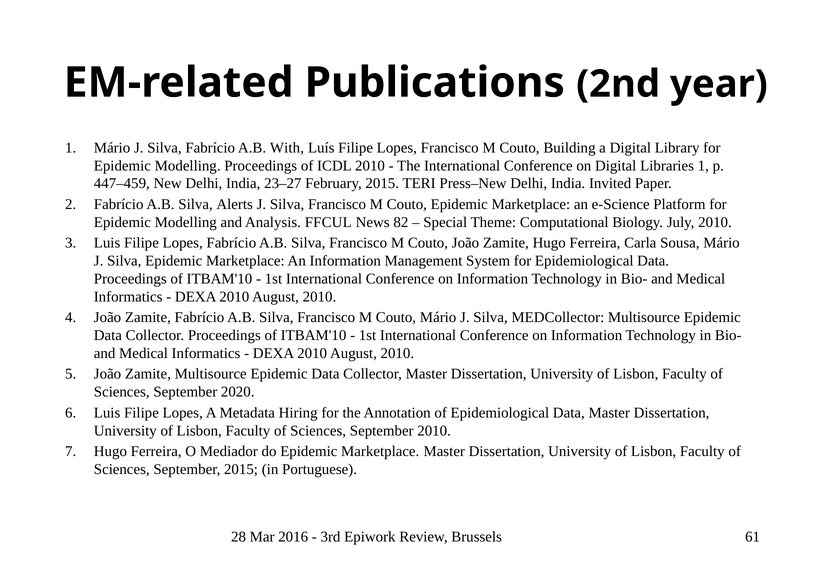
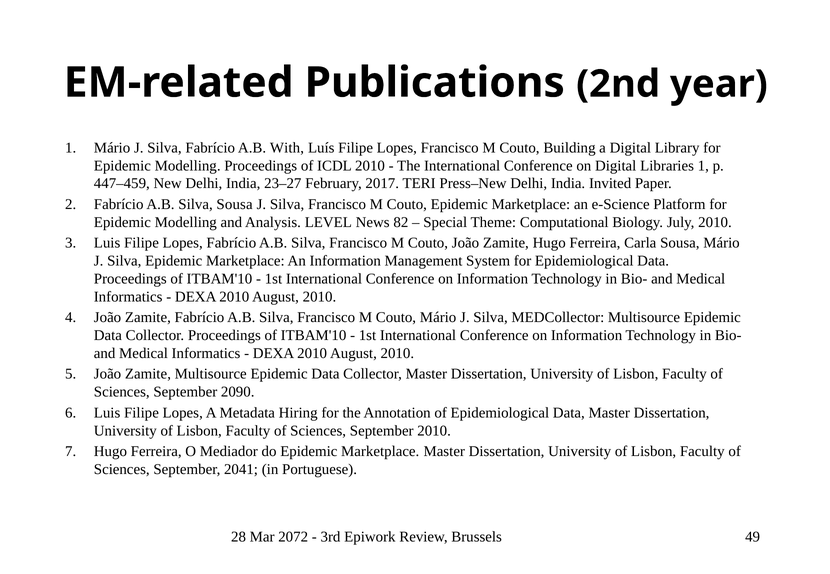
February 2015: 2015 -> 2017 (382, 184)
Silva Alerts: Alerts -> Sousa (235, 205)
FFCUL: FFCUL -> LEVEL (328, 222)
2020: 2020 -> 2090 (238, 392)
September 2015: 2015 -> 2041 (241, 470)
2016: 2016 -> 2072 (293, 537)
61: 61 -> 49 (753, 537)
